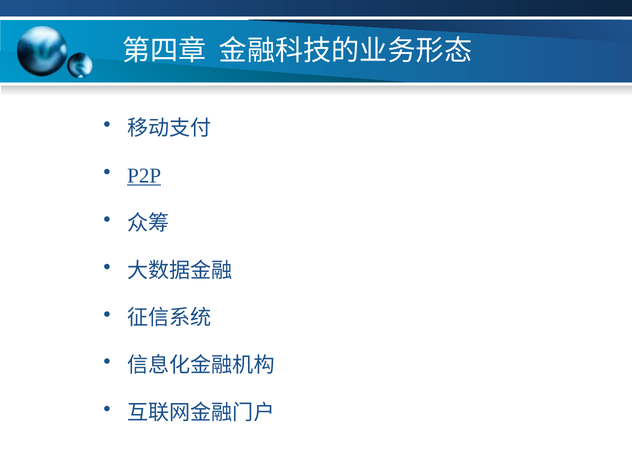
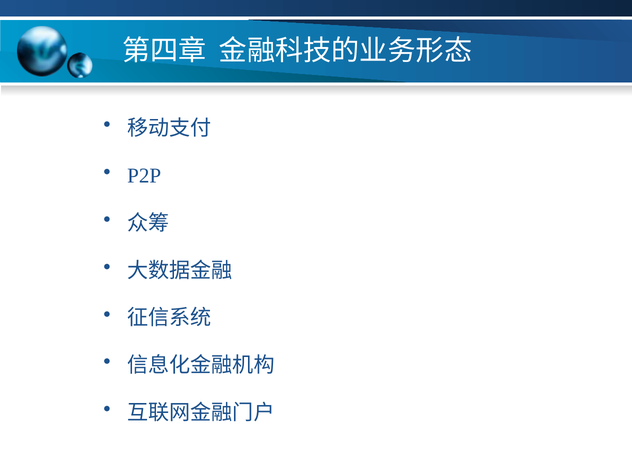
P2P underline: present -> none (144, 176)
